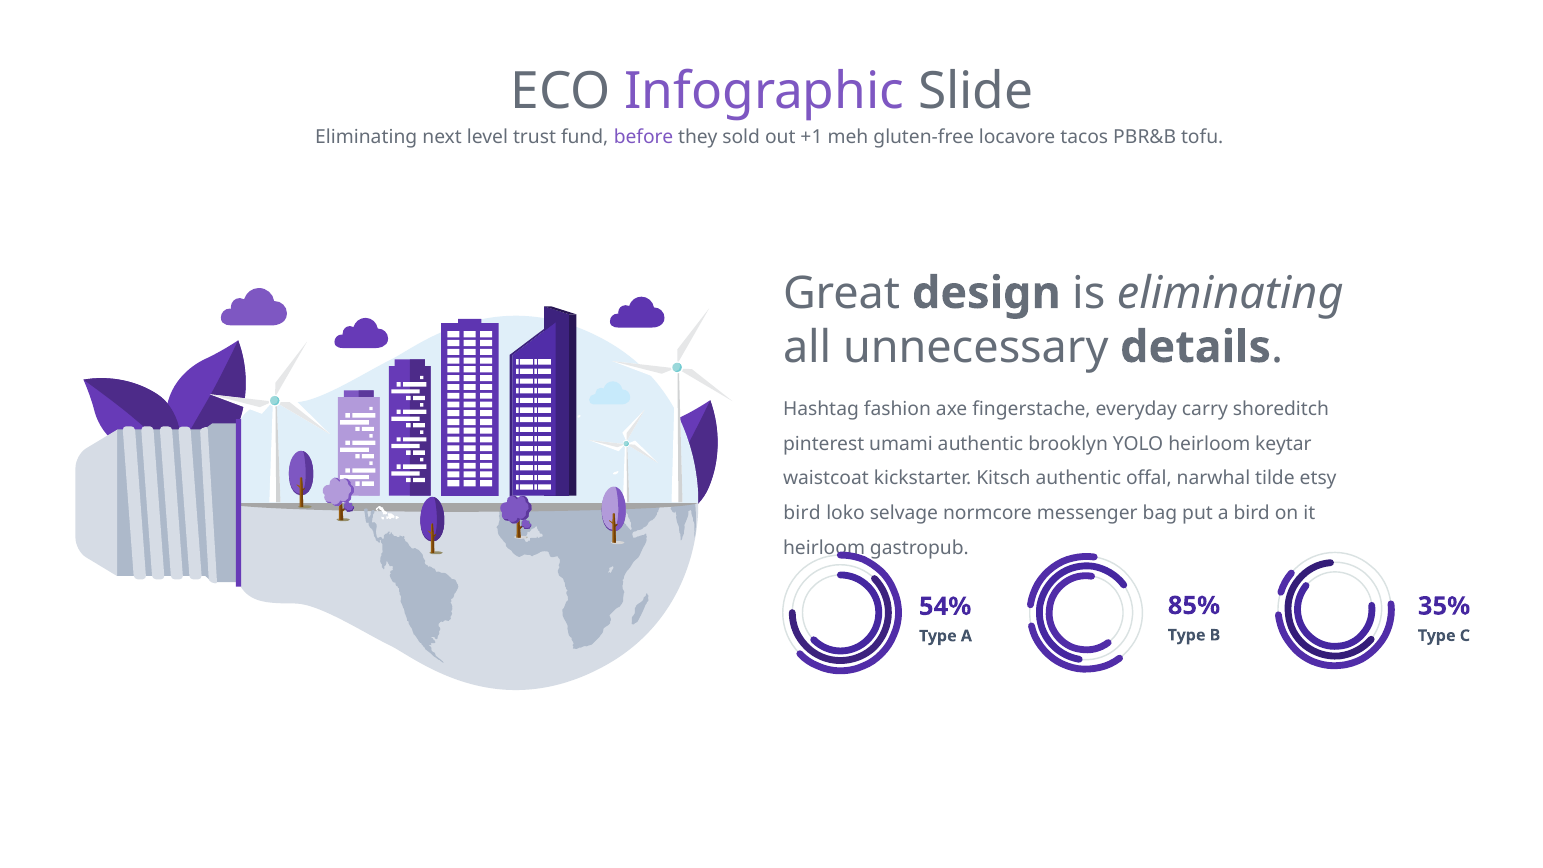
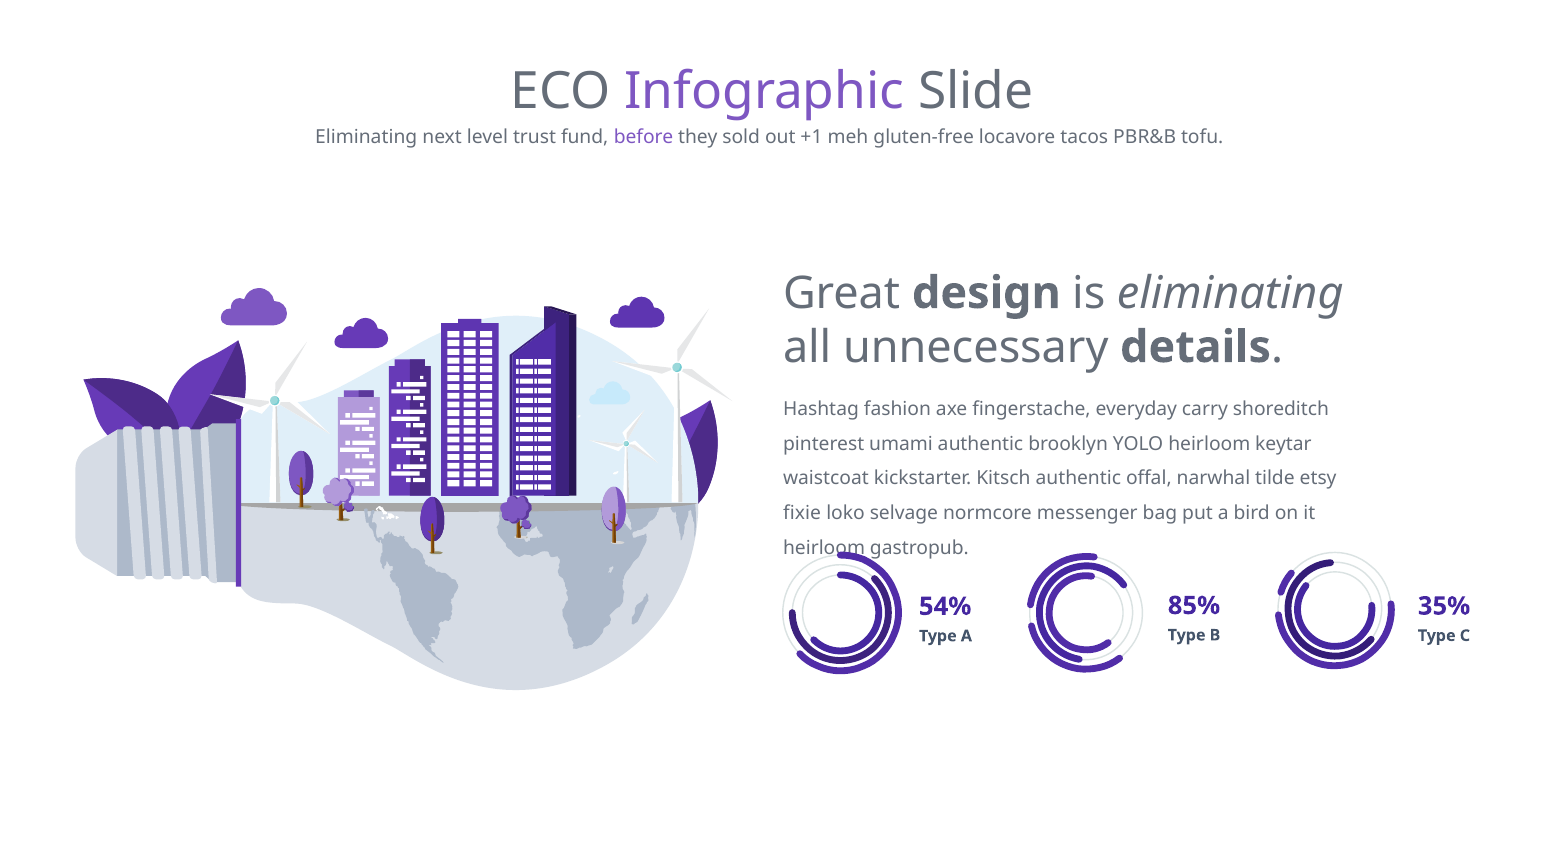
bird: bird -> fixie (802, 513)
